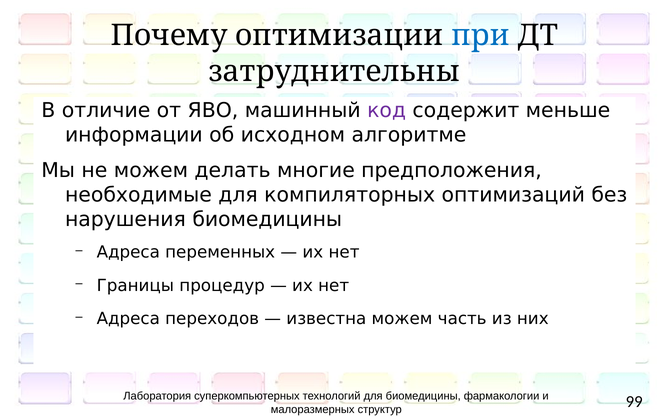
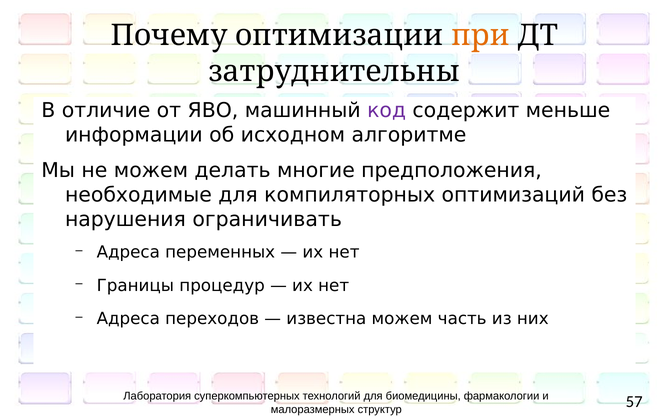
при colour: blue -> orange (480, 36)
нарушения биомедицины: биомедицины -> ограничивать (267, 220)
99: 99 -> 57 (634, 402)
